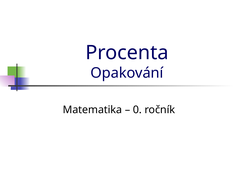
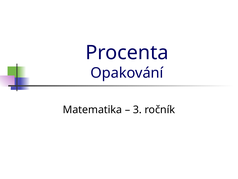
0: 0 -> 3 (137, 109)
